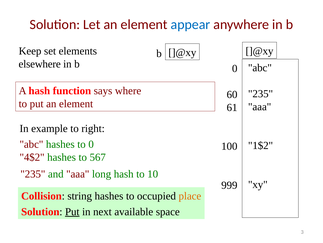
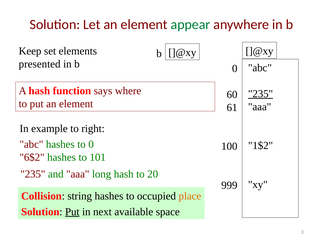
appear colour: blue -> green (190, 24)
elsewhere: elsewhere -> presented (40, 64)
235 underline: none -> present (261, 93)
4$2: 4$2 -> 6$2 (32, 157)
567: 567 -> 101 (98, 157)
10: 10 -> 20 (153, 173)
